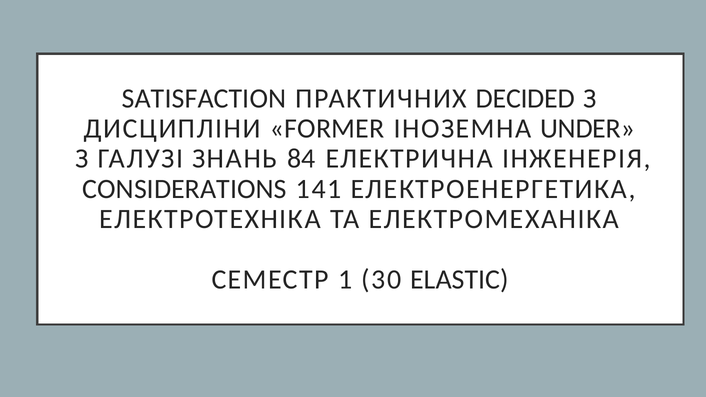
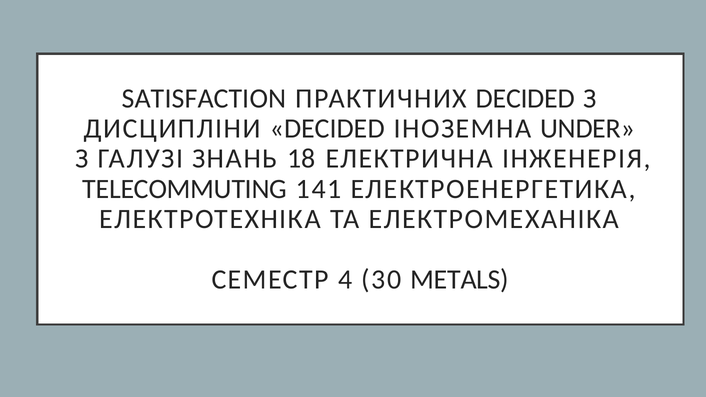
ДИСЦИПЛІНИ FORMER: FORMER -> DECIDED (327, 129)
84: 84 -> 18 (301, 159)
CONSIDERATIONS: CONSIDERATIONS -> TELECOMMUTING (185, 189)
1: 1 -> 4 (345, 280)
ELASTIC: ELASTIC -> METALS (460, 280)
